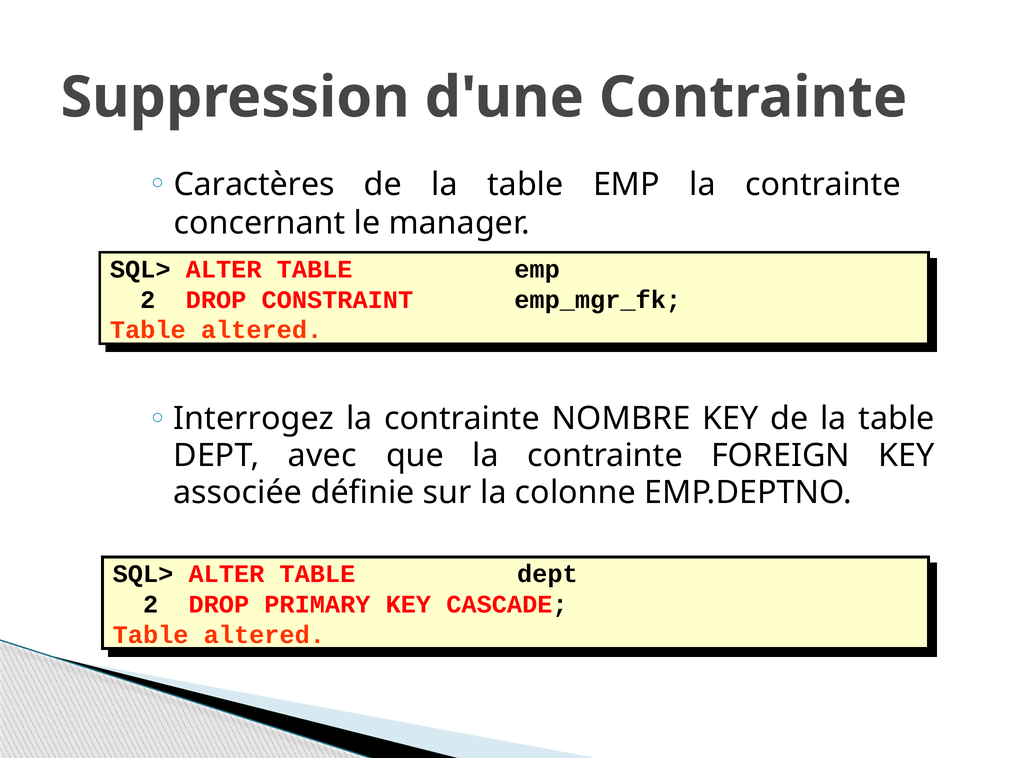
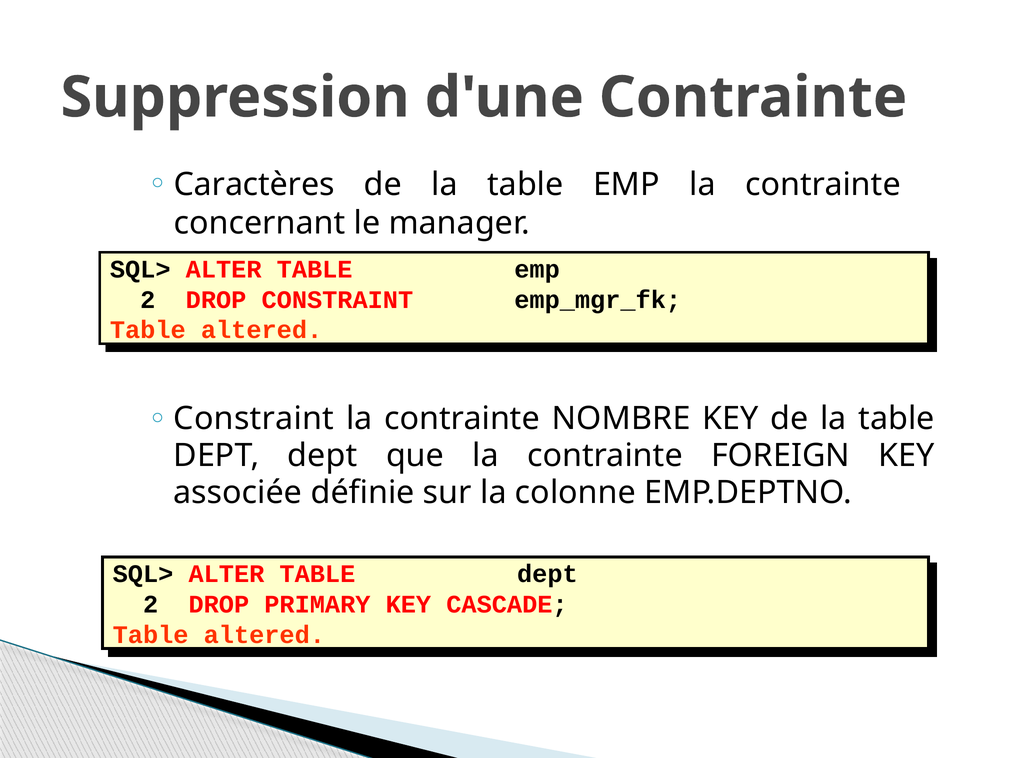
Interrogez: Interrogez -> Constraint (254, 419)
DEPT avec: avec -> dept (322, 456)
